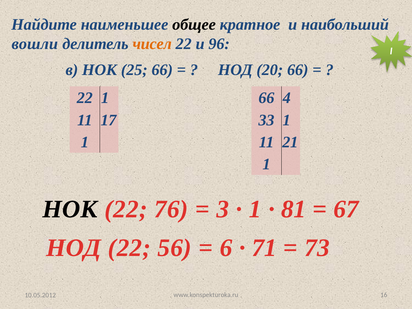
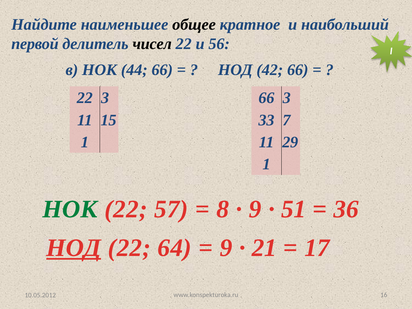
вошли: вошли -> первой (35, 44)
чисел colour: orange -> black (152, 44)
96: 96 -> 56 (219, 44)
25: 25 -> 44 (134, 70)
20: 20 -> 42 (270, 70)
22 1: 1 -> 3 (105, 98)
66 4: 4 -> 3 (287, 98)
17: 17 -> 15 (109, 120)
33 1: 1 -> 7 (287, 120)
21: 21 -> 29 (290, 142)
НОК colour: black -> green (70, 209)
76: 76 -> 57 (171, 209)
3: 3 -> 8 (223, 209)
1: 1 -> 9 (255, 209)
81: 81 -> 51 (294, 209)
67: 67 -> 36 (346, 209)
НОД underline: none -> present (74, 248)
56: 56 -> 64 (175, 248)
6: 6 -> 9 (226, 248)
71: 71 -> 21 (264, 248)
73: 73 -> 17 (317, 248)
